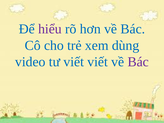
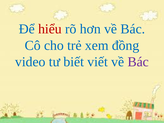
hiểu colour: purple -> red (50, 29)
dùng: dùng -> đồng (126, 45)
tư viết: viết -> biết (74, 62)
